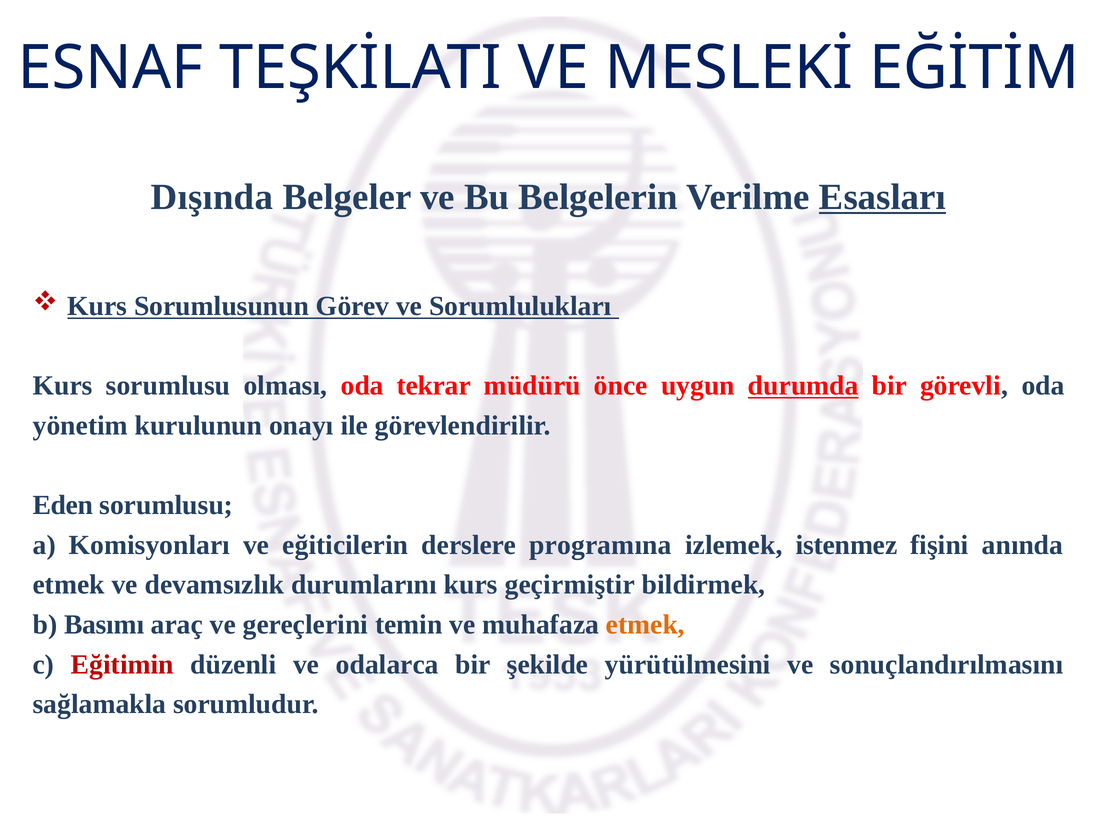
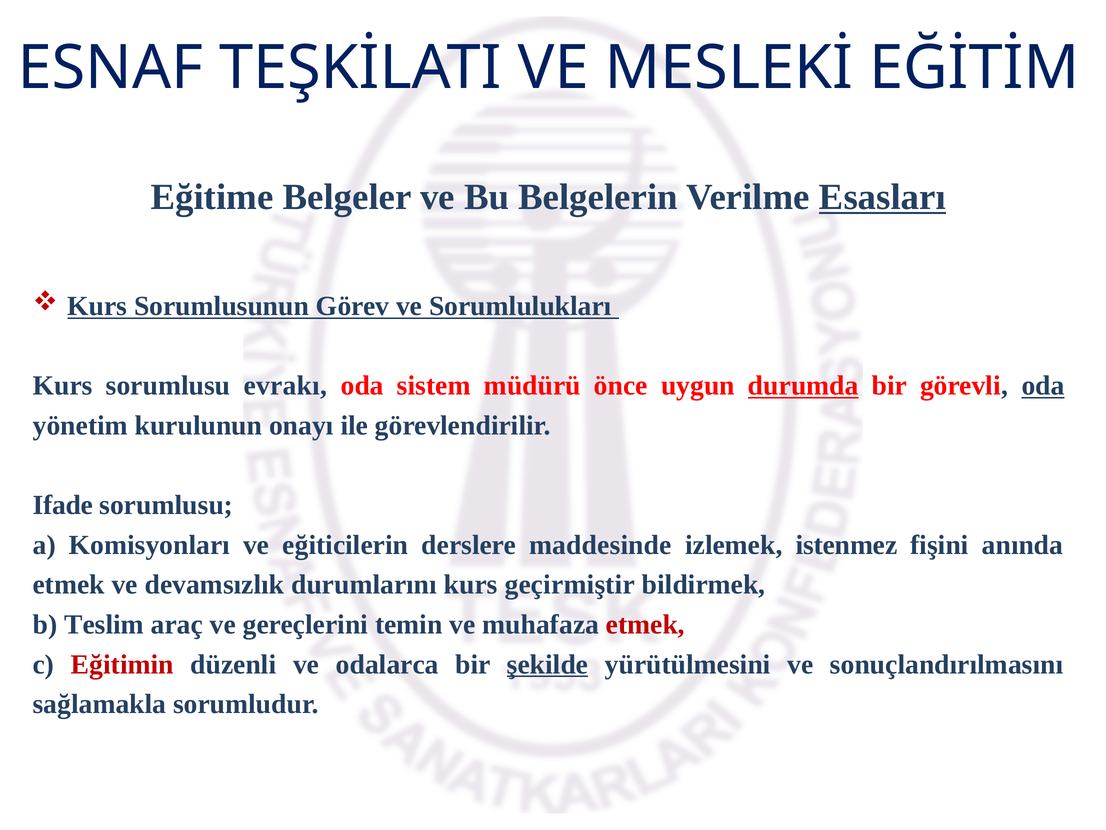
Dışında: Dışında -> Eğitime (212, 197)
olması: olması -> evrakı (285, 385)
tekrar: tekrar -> sistem (434, 385)
oda underline: none -> present (1043, 385)
Eden: Eden -> Ifade (63, 505)
programına: programına -> maddesinde (600, 545)
Basımı: Basımı -> Teslim (104, 624)
etmek colour: orange -> red (645, 624)
şekilde underline: none -> present (547, 664)
